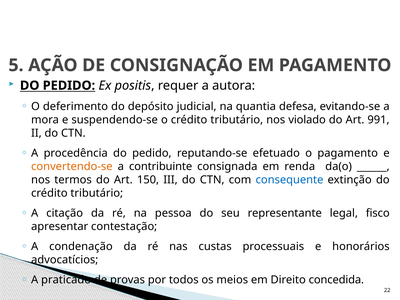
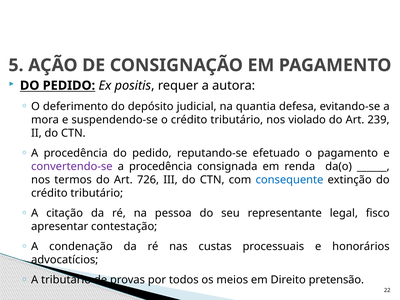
991: 991 -> 239 (379, 120)
convertendo-se colour: orange -> purple (72, 166)
contribuinte: contribuinte -> procedência (161, 166)
150: 150 -> 726 (148, 180)
A praticado: praticado -> tributário (66, 280)
concedida: concedida -> pretensão (336, 280)
